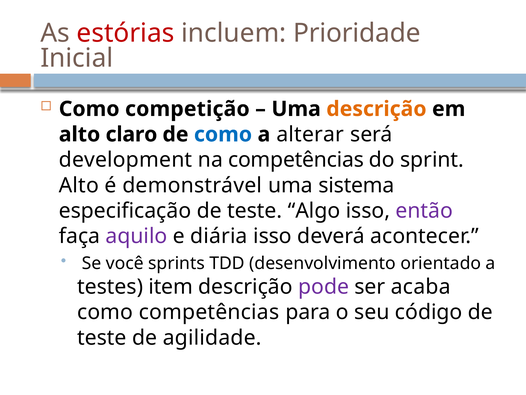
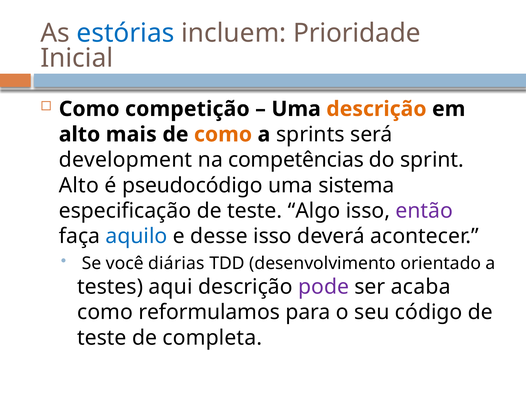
estórias colour: red -> blue (126, 33)
claro: claro -> mais (131, 134)
como colour: blue -> orange (223, 134)
alterar: alterar -> sprints (310, 134)
demonstrável: demonstrável -> pseudocódigo (192, 185)
aquilo colour: purple -> blue (136, 236)
diária: diária -> desse (219, 236)
sprints: sprints -> diárias (176, 263)
item: item -> aqui (171, 286)
como competências: competências -> reformulamos (209, 312)
agilidade: agilidade -> completa (212, 337)
